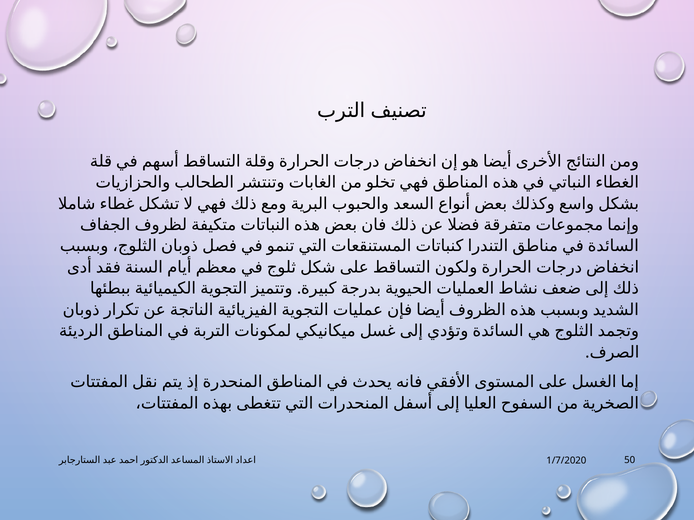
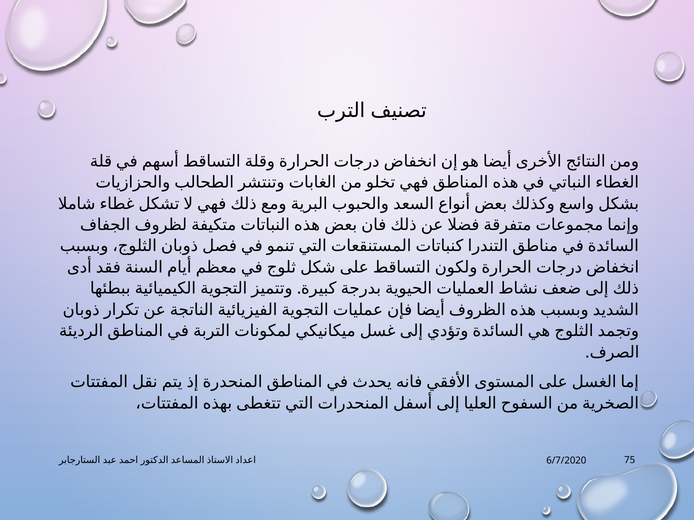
50: 50 -> 75 (630, 460)
1/7/2020: 1/7/2020 -> 6/7/2020 (566, 461)
